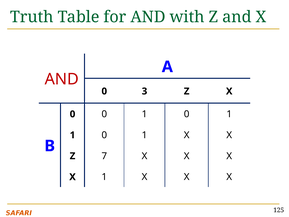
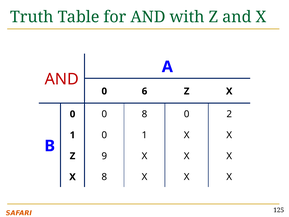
3: 3 -> 6 (144, 91)
0 0 1: 1 -> 8 (144, 114)
1: 1 -> 2 (229, 114)
7: 7 -> 9 (104, 156)
X 1: 1 -> 8 (104, 177)
